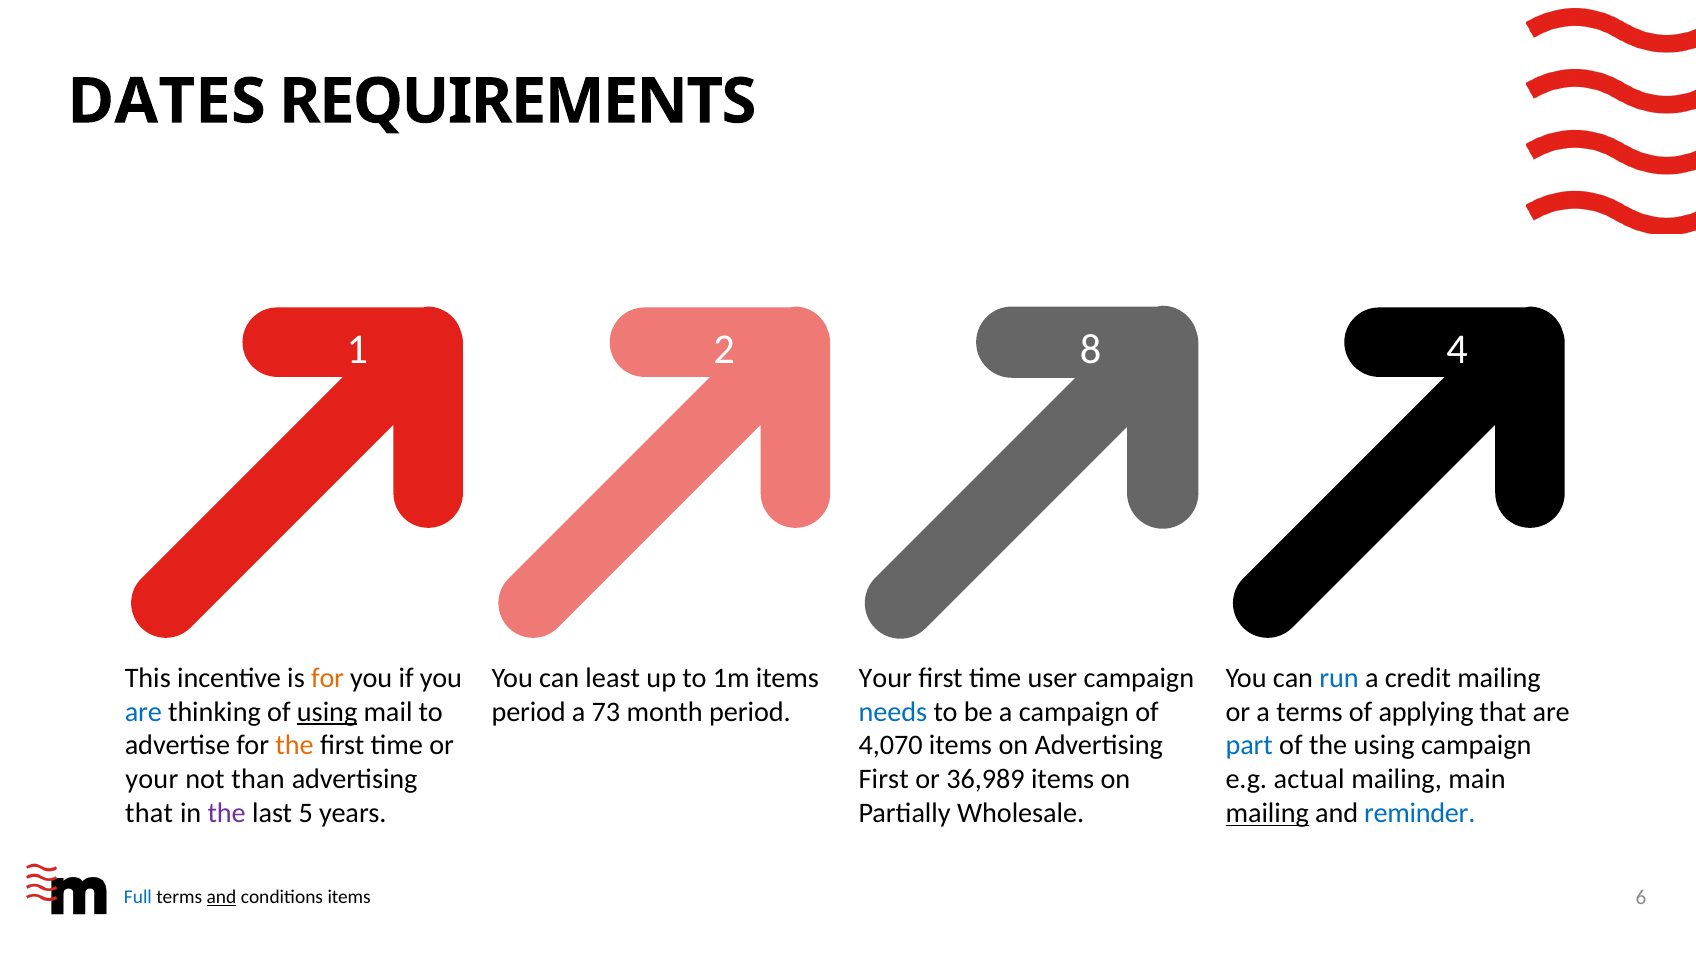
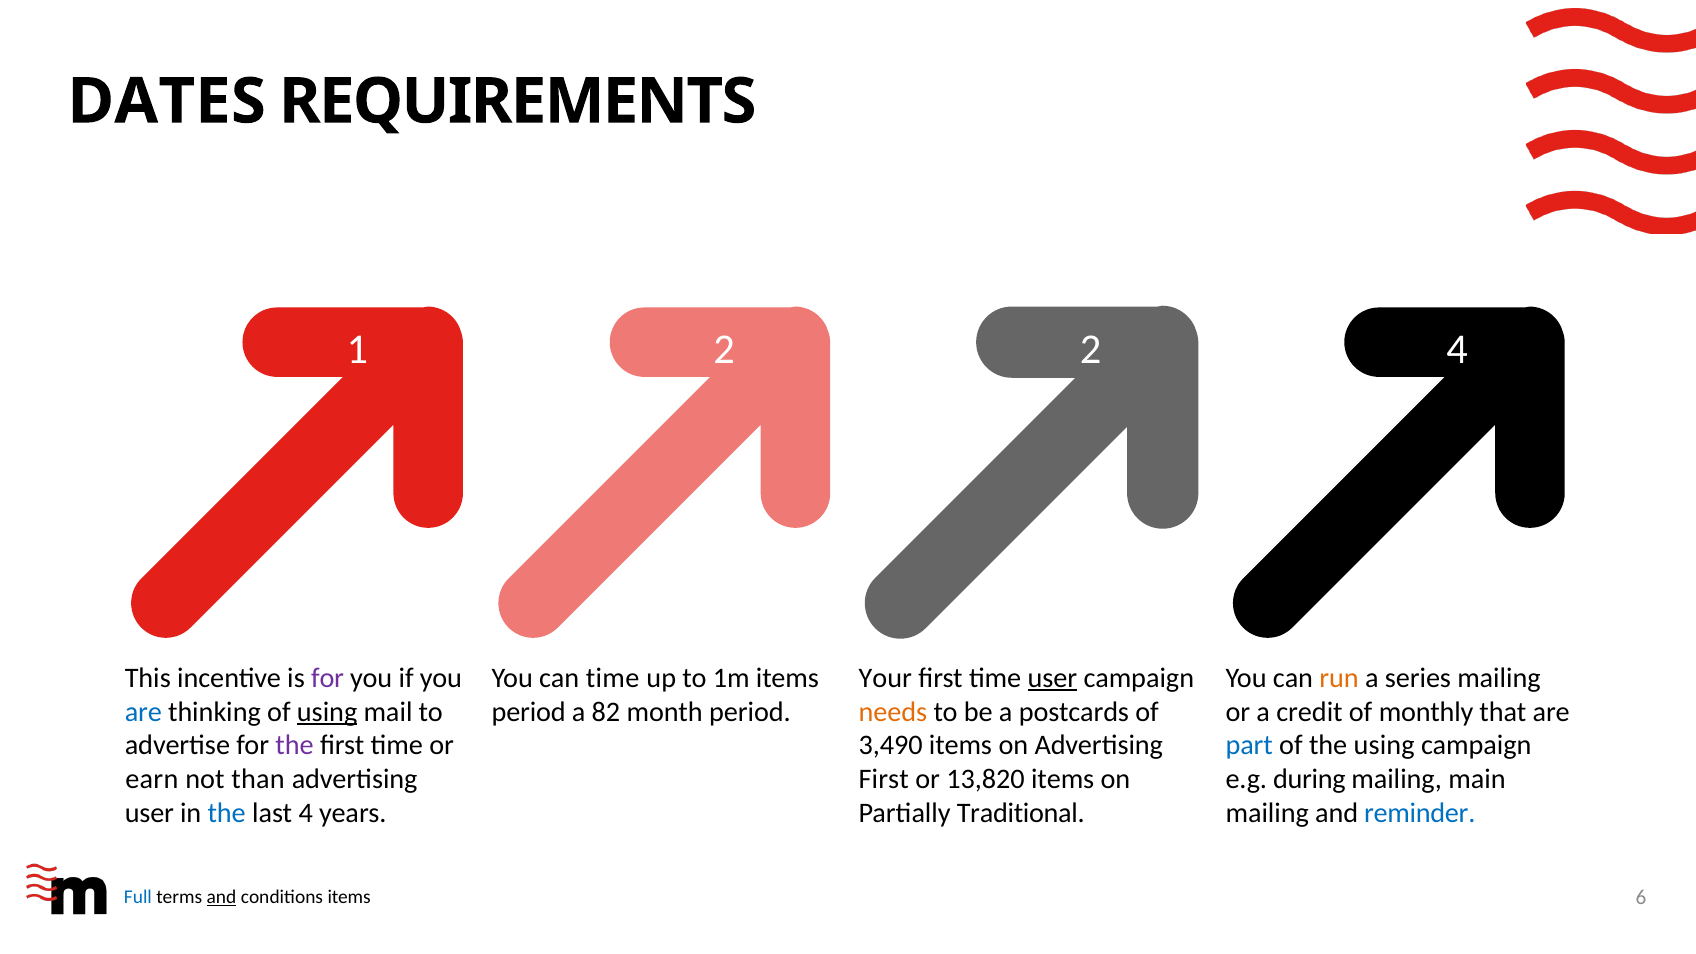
2 8: 8 -> 2 (1091, 350)
can least: least -> time (613, 678)
for colour: orange -> purple (328, 678)
user underline: none -> present (1052, 678)
run colour: blue -> orange (1339, 678)
credit: credit -> series (1418, 678)
73: 73 -> 82 (606, 712)
needs colour: blue -> orange (893, 712)
a campaign: campaign -> postcards (1074, 712)
a terms: terms -> credit (1309, 712)
applying: applying -> monthly (1426, 712)
the colour: orange -> purple (295, 746)
4,070: 4,070 -> 3,490 (891, 746)
your: your -> earn (152, 780)
36,989: 36,989 -> 13,820 (986, 780)
actual: actual -> during (1309, 780)
that: that -> user (149, 813)
the colour: purple -> blue (227, 813)
last 5: 5 -> 4 (306, 813)
Wholesale: Wholesale -> Traditional (1021, 813)
mailing underline: present -> none (1267, 813)
